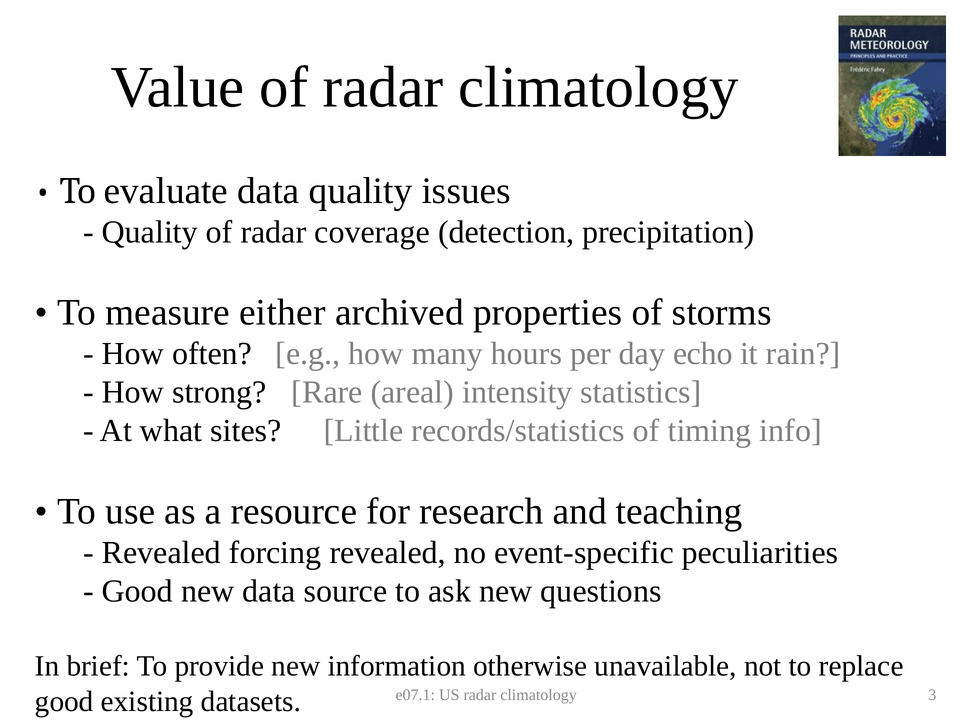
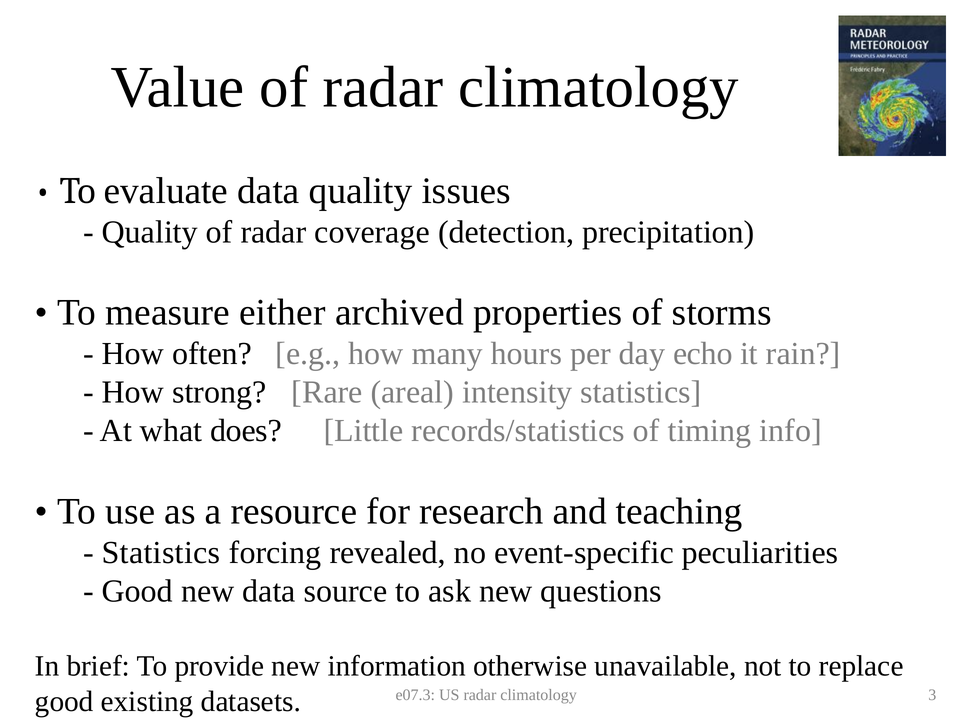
sites: sites -> does (246, 431)
Revealed: Revealed -> Statistics (161, 553)
e07.1: e07.1 -> e07.3 (415, 696)
